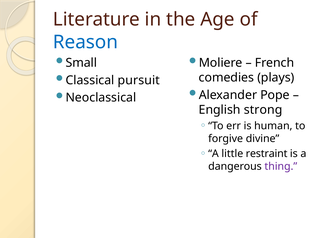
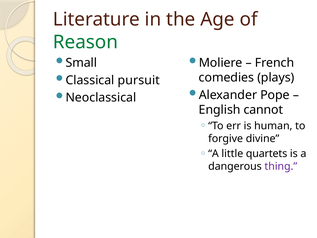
Reason colour: blue -> green (86, 42)
strong: strong -> cannot (263, 110)
restraint: restraint -> quartets (267, 154)
